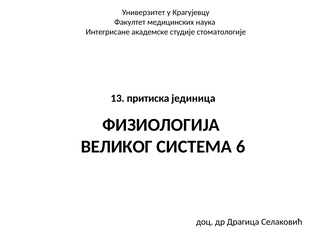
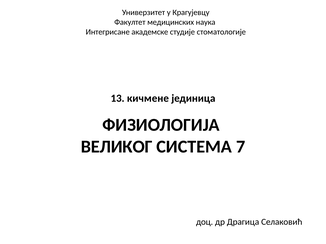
притиска: притиска -> кичмене (148, 99)
6: 6 -> 7 (241, 147)
